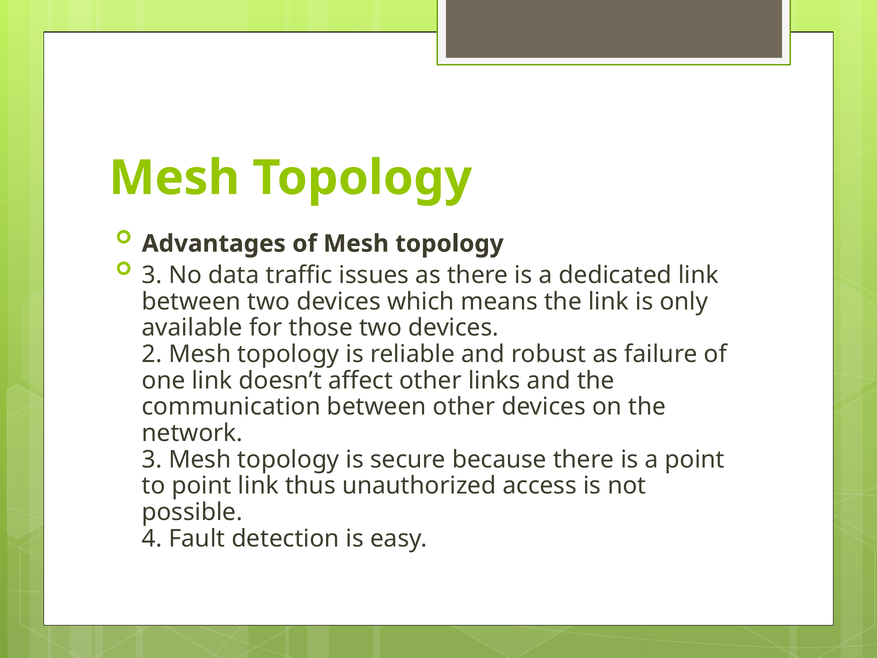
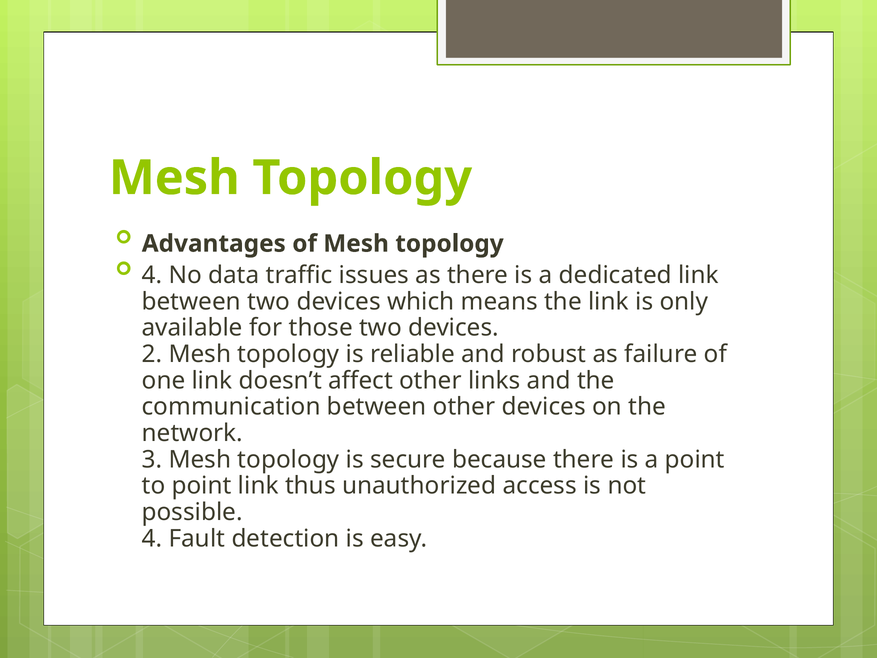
3: 3 -> 4 (152, 275)
